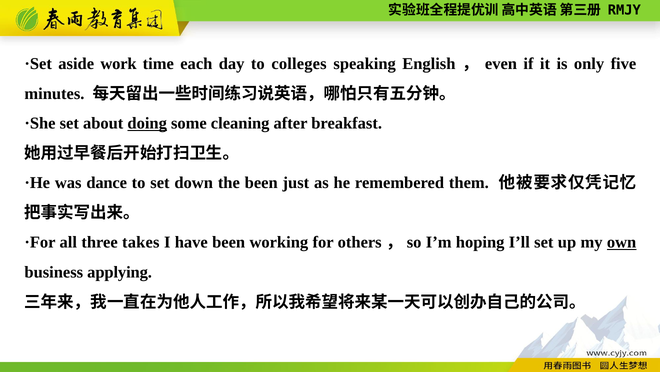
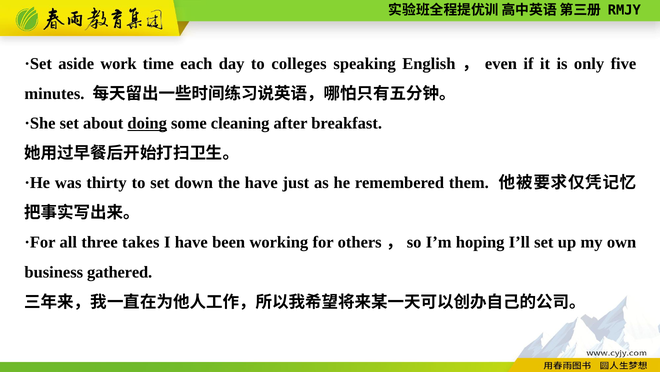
dance: dance -> thirty (107, 183)
the been: been -> have (261, 183)
own underline: present -> none (622, 242)
applying: applying -> gathered (120, 272)
